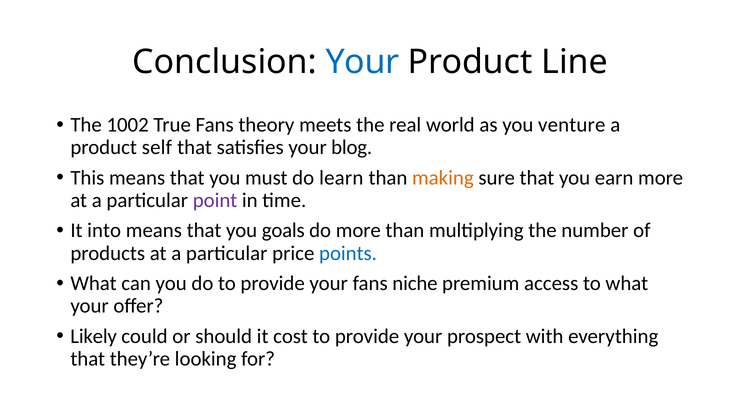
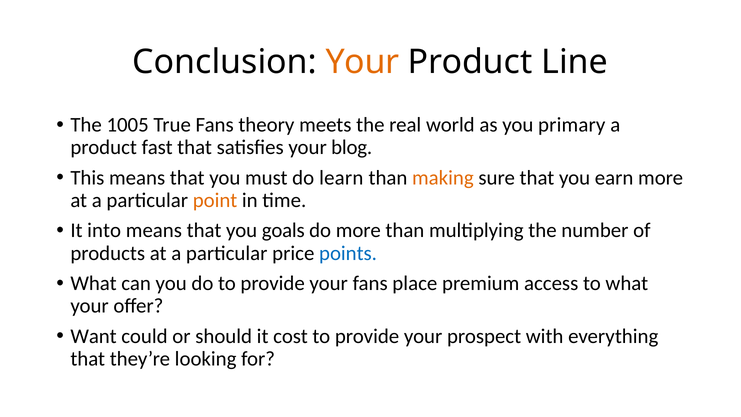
Your colour: blue -> orange (362, 62)
1002: 1002 -> 1005 (128, 125)
venture: venture -> primary (572, 125)
self: self -> fast (157, 147)
point colour: purple -> orange (215, 200)
niche: niche -> place (415, 283)
Likely: Likely -> Want (94, 336)
